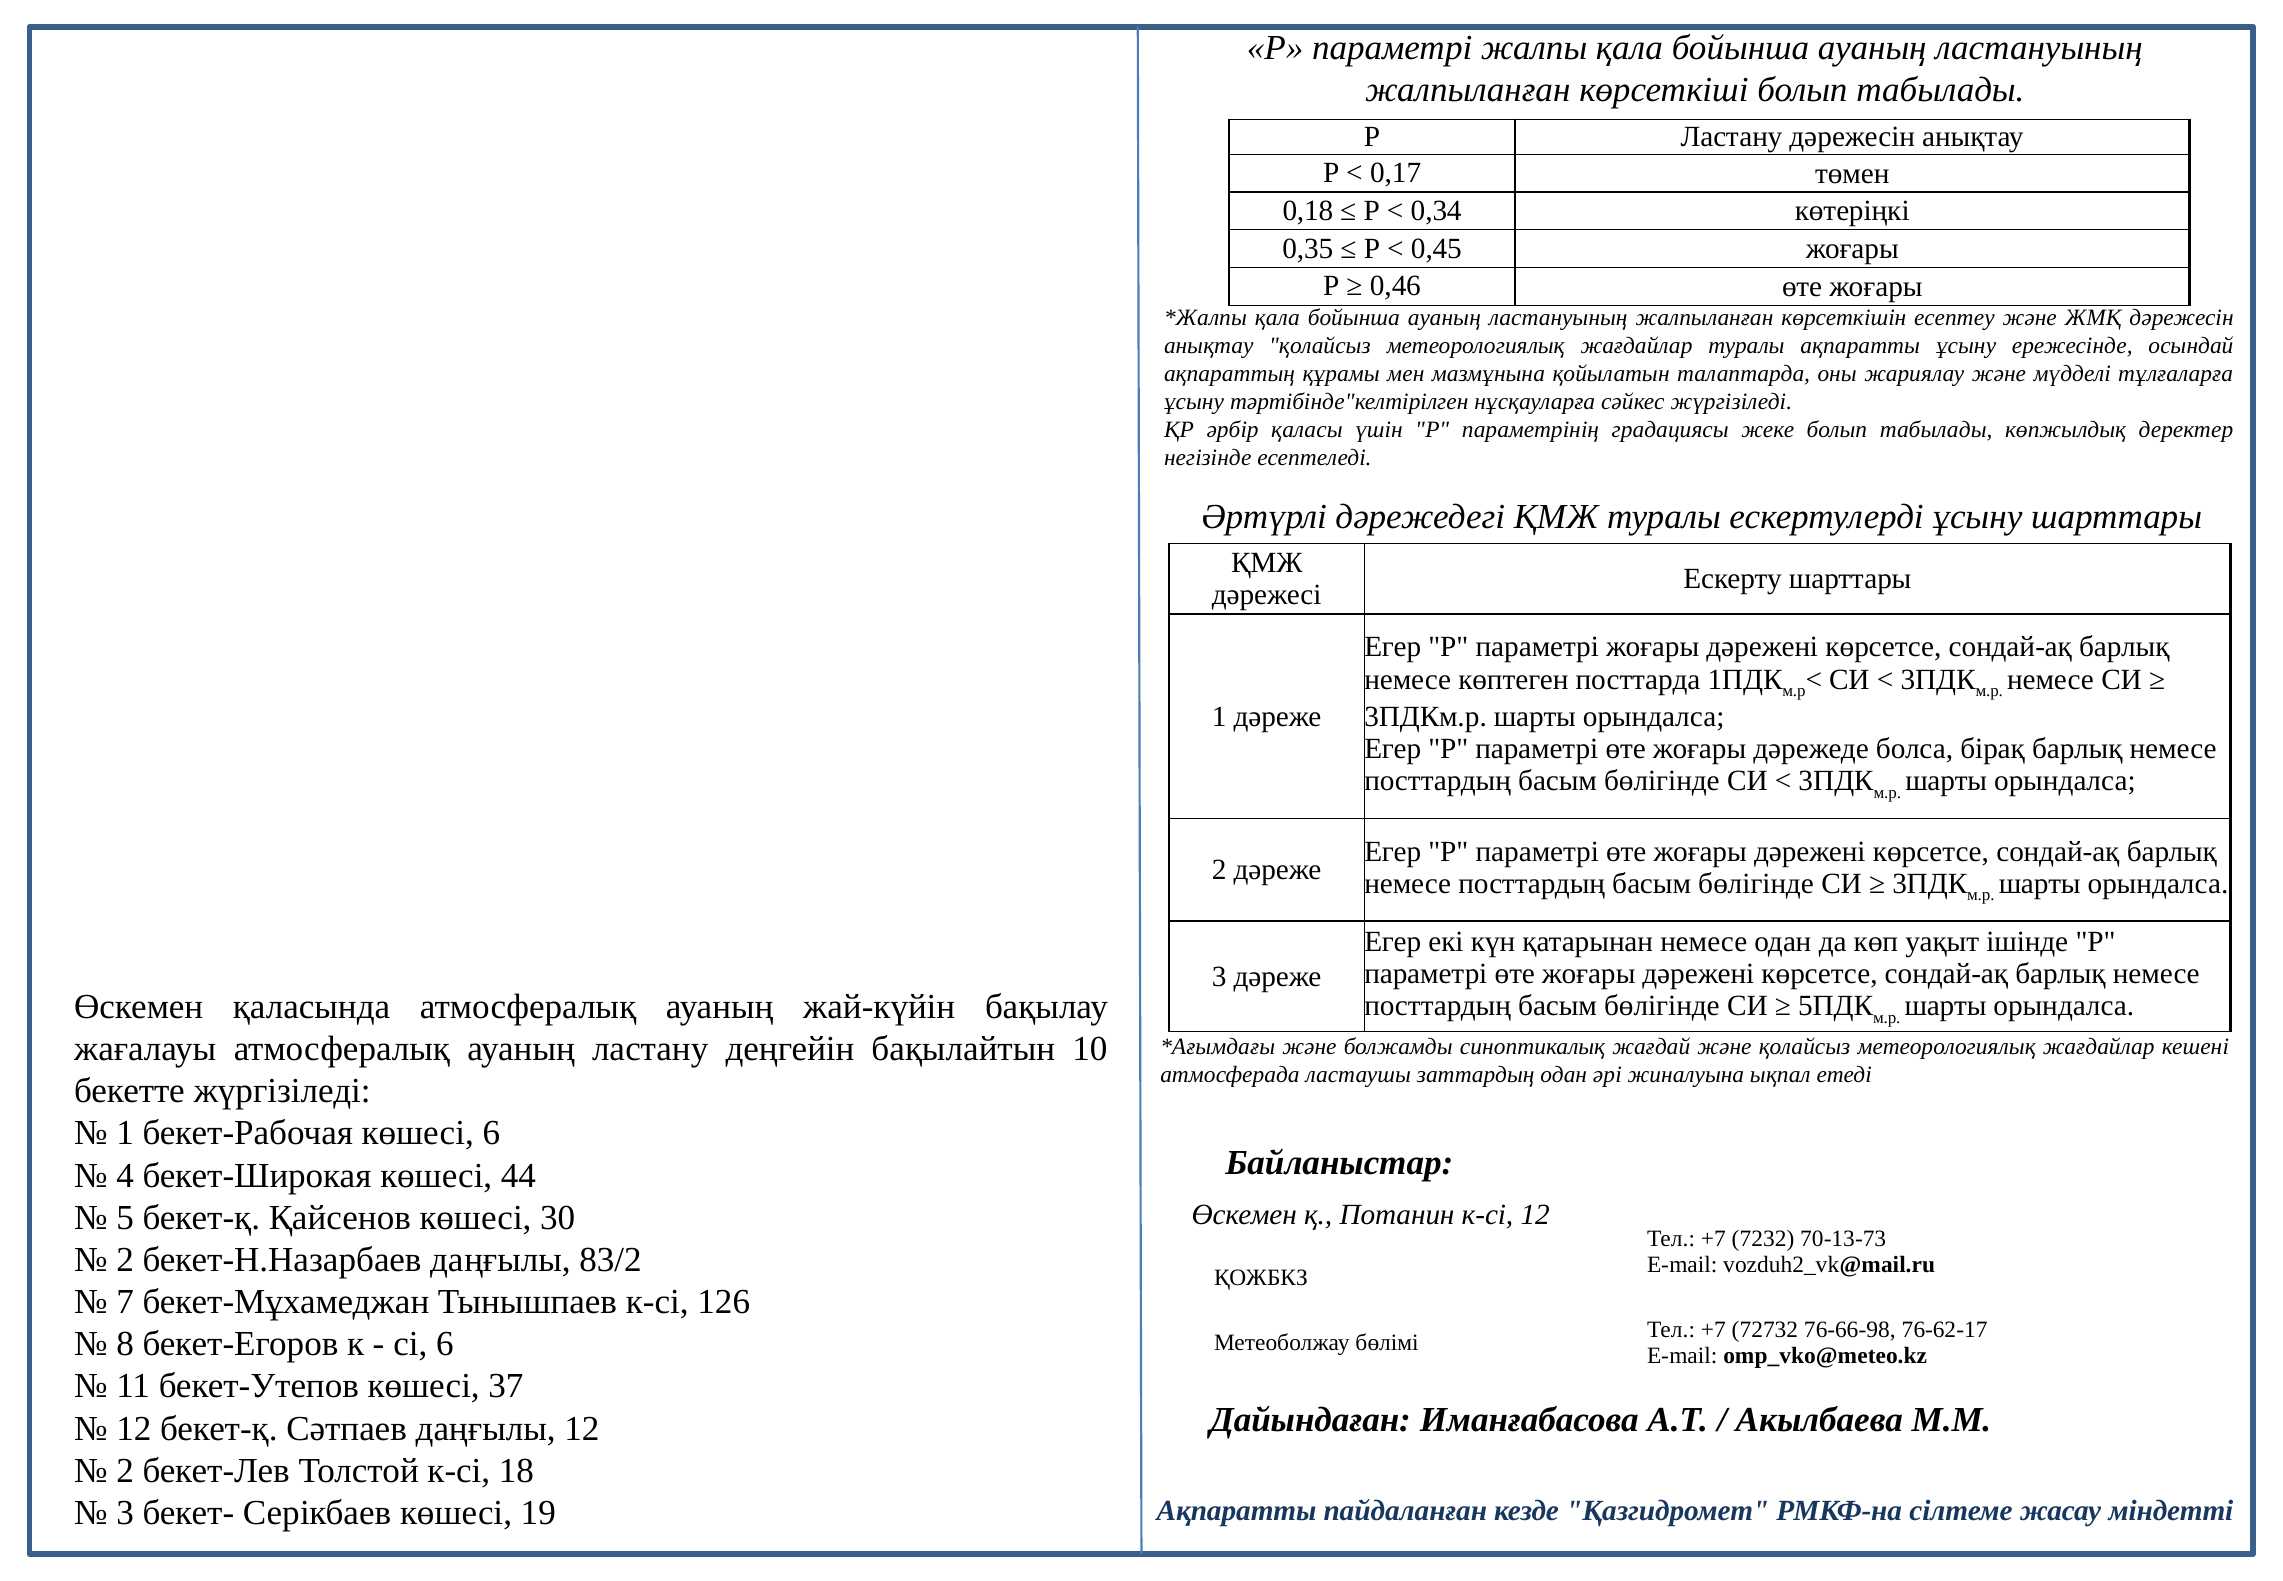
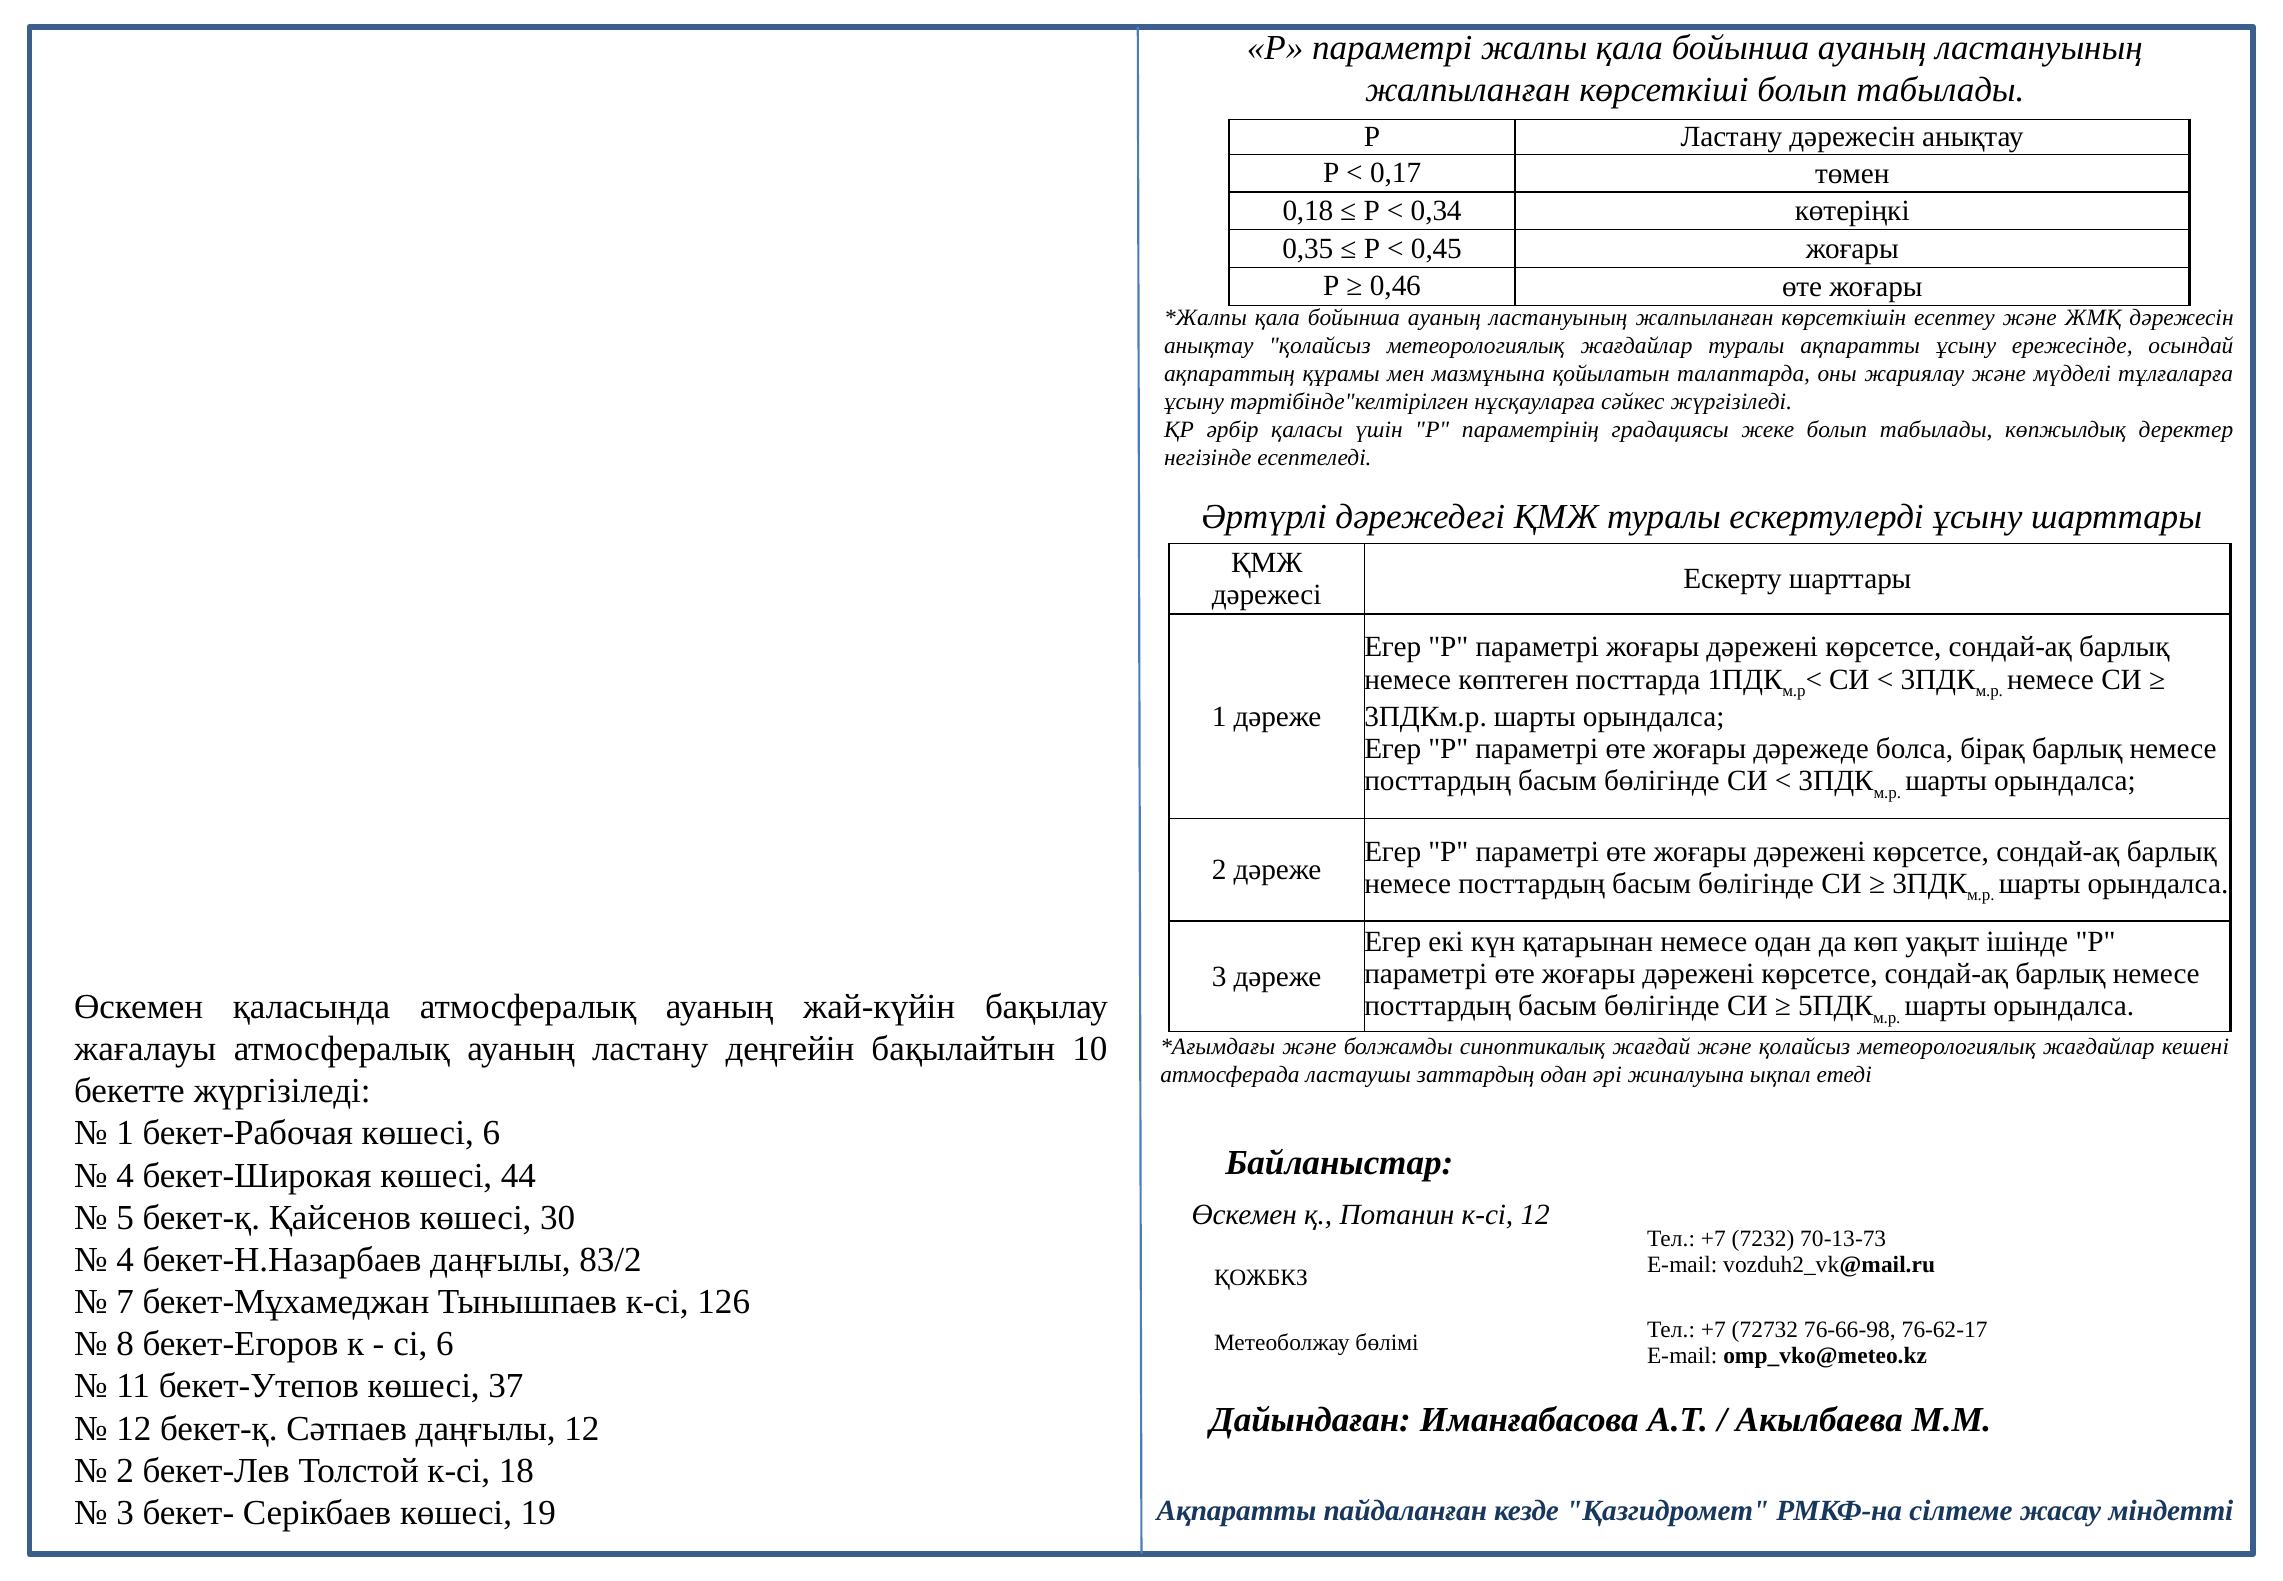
2: 2 -> 4 (125, 1259)
